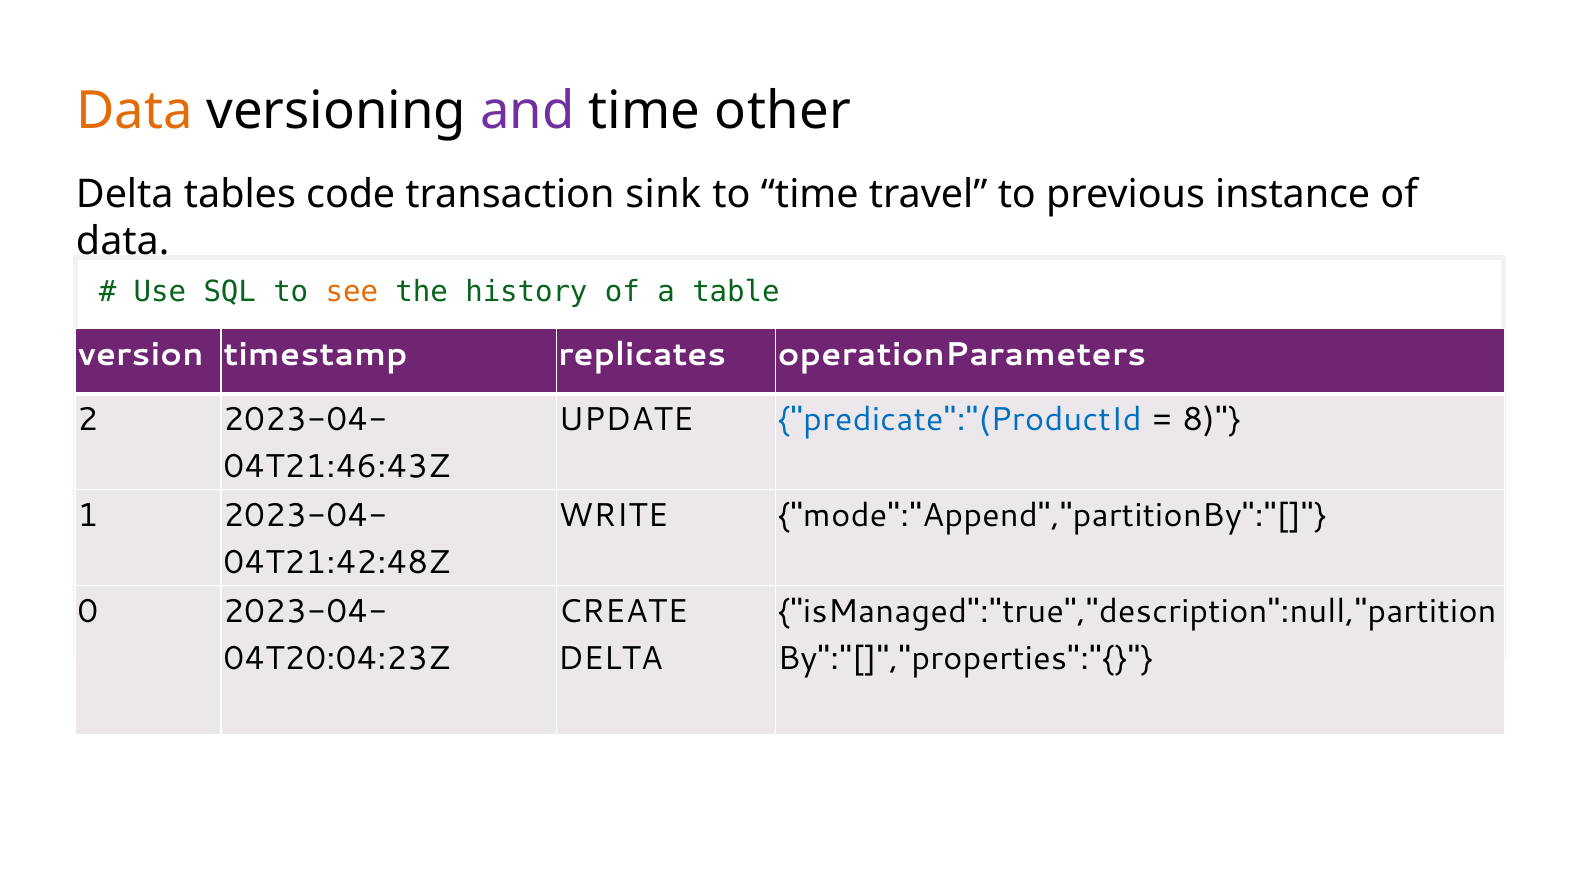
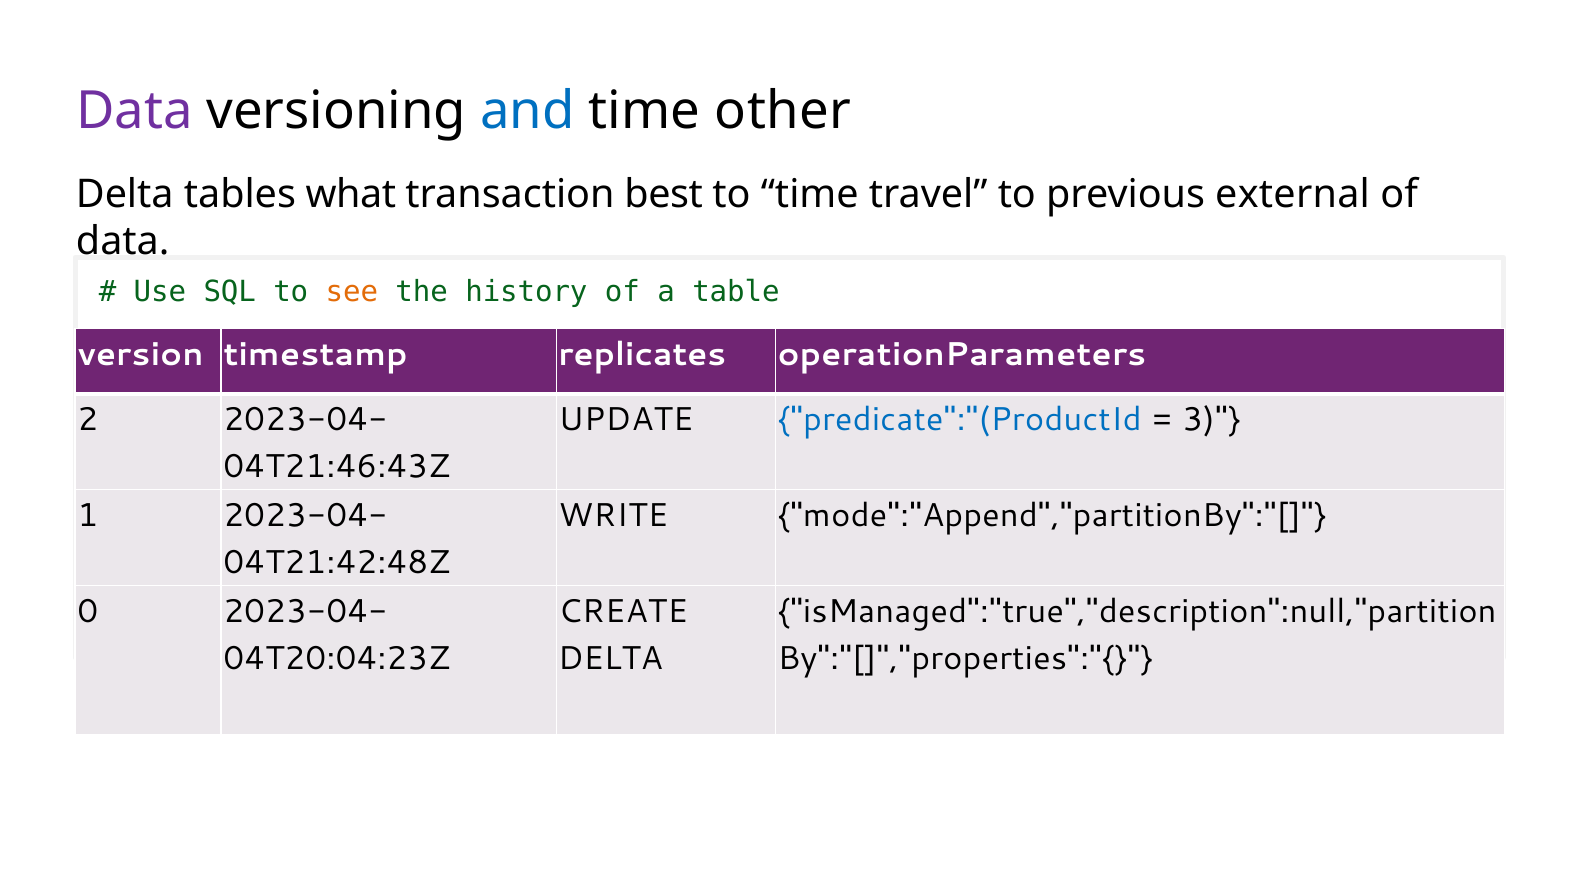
Data colour: orange -> purple (135, 111)
and colour: purple -> blue (527, 111)
code: code -> what (351, 194)
sink: sink -> best (664, 194)
previous instance: instance -> external (1293, 194)
8: 8 -> 3 (1212, 420)
